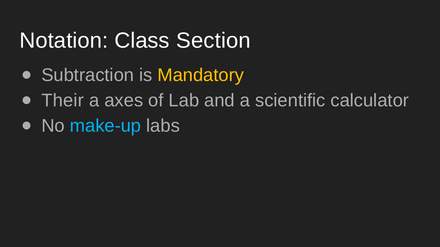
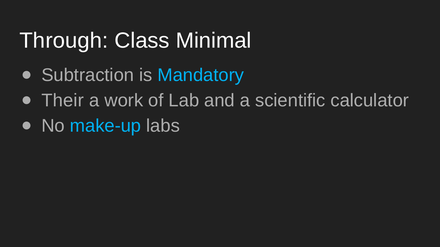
Notation: Notation -> Through (64, 41)
Section: Section -> Minimal (214, 41)
Mandatory colour: yellow -> light blue (201, 75)
axes: axes -> work (124, 101)
